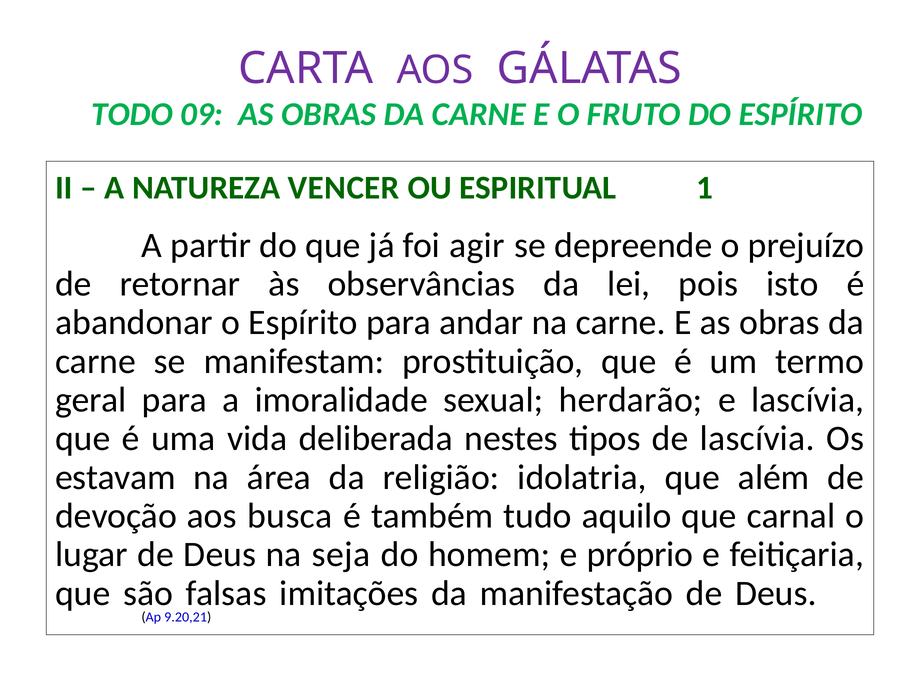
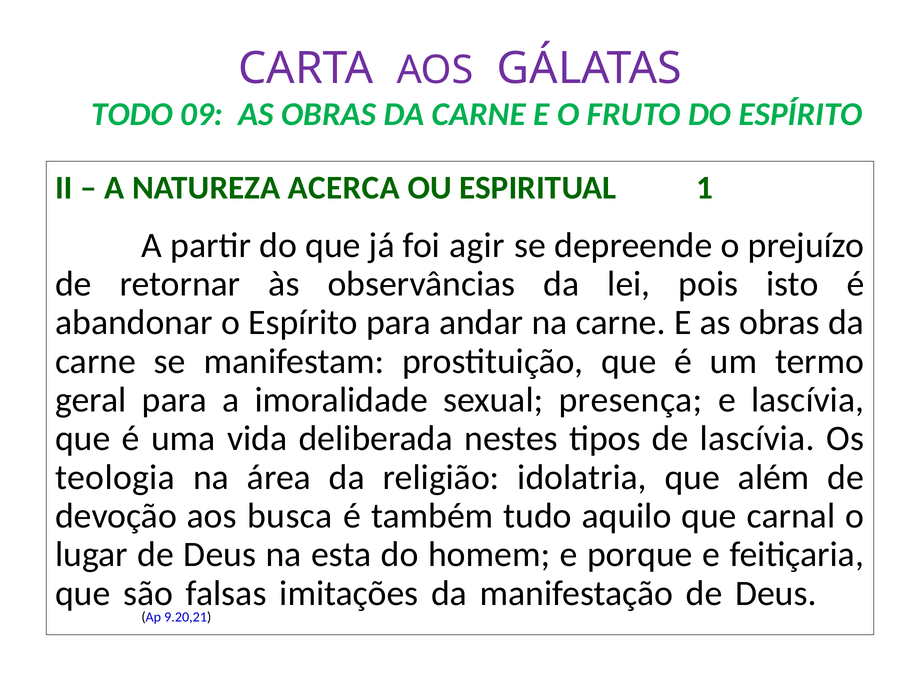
VENCER: VENCER -> ACERCA (344, 188)
herdarão: herdarão -> presença (631, 400)
estavam: estavam -> teologia (115, 477)
seja: seja -> esta (341, 555)
próprio: próprio -> porque (640, 555)
